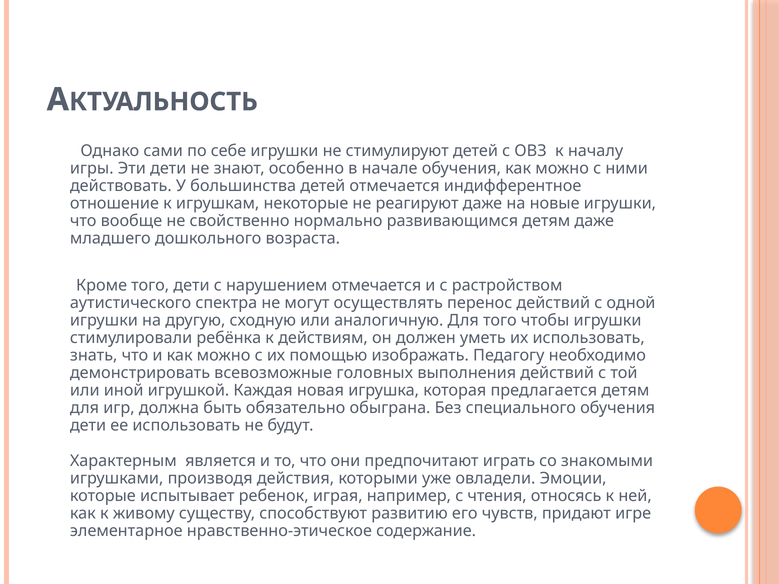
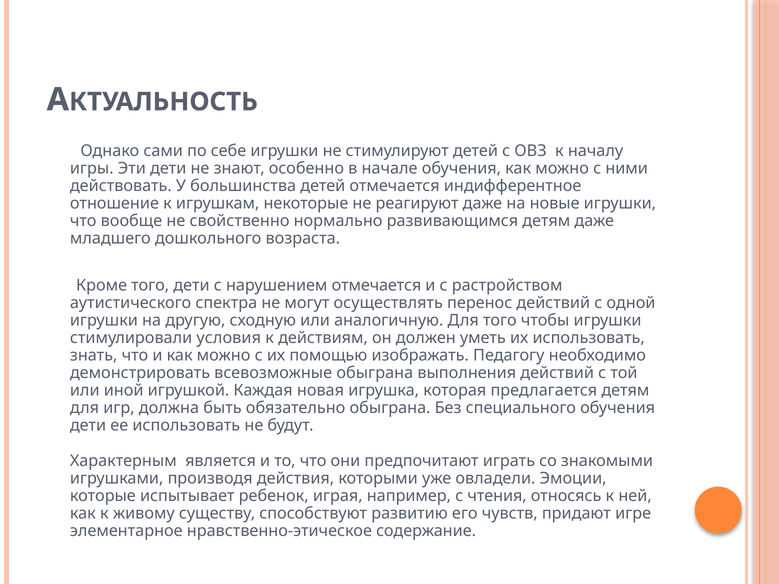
ребёнка: ребёнка -> условия (229, 338)
всевозможные головных: головных -> обыграна (375, 373)
